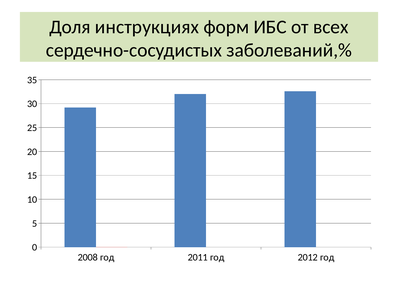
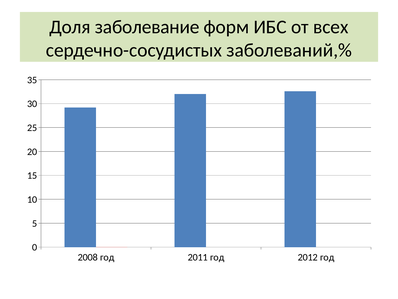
инструкциях: инструкциях -> заболевание (147, 27)
